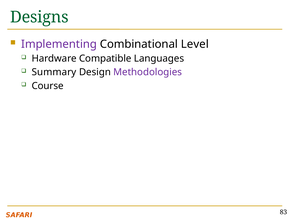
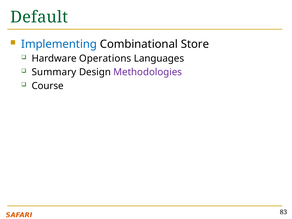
Designs: Designs -> Default (39, 17)
Implementing colour: purple -> blue (59, 44)
Level: Level -> Store (195, 44)
Compatible: Compatible -> Operations (105, 59)
